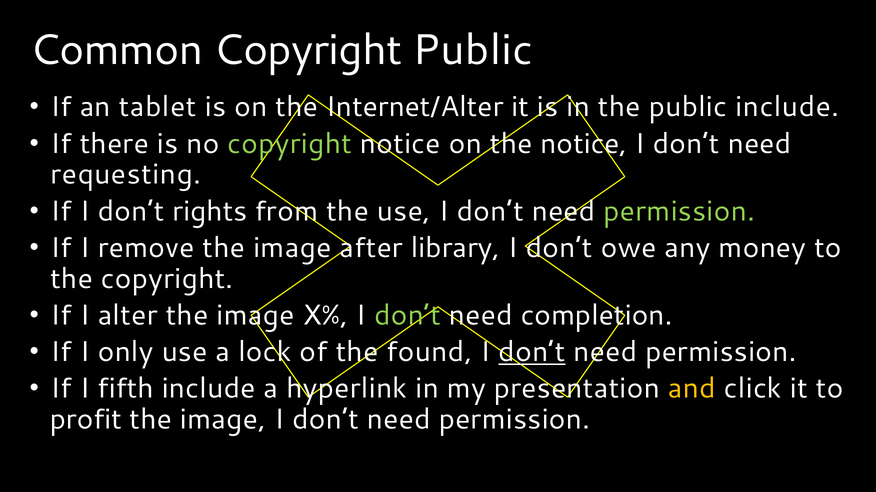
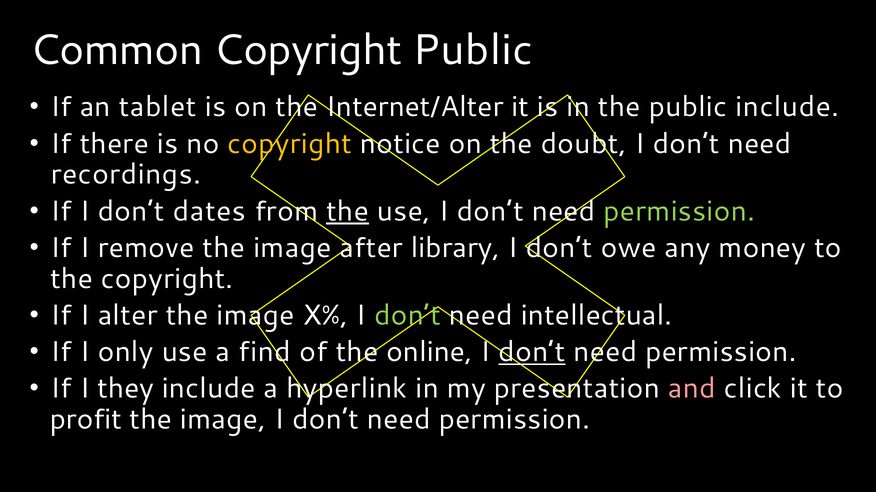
copyright colour: light green -> yellow (290, 144)
the notice: notice -> doubt (584, 144)
requesting: requesting -> recordings (126, 175)
rights: rights -> dates (209, 211)
the underline: none -> present (348, 211)
completion: completion -> intellectual (596, 316)
lock: lock -> find (265, 352)
found: found -> online (430, 352)
fifth: fifth -> they (126, 389)
and colour: yellow -> pink (692, 389)
